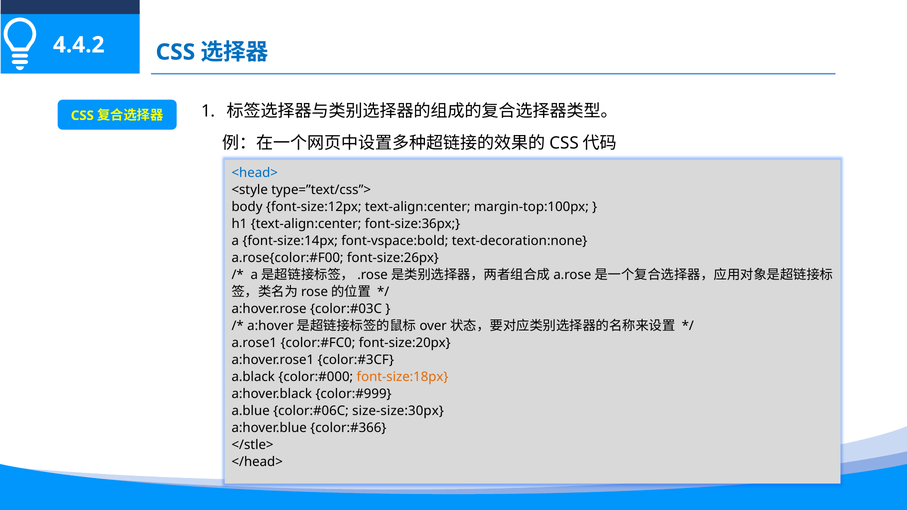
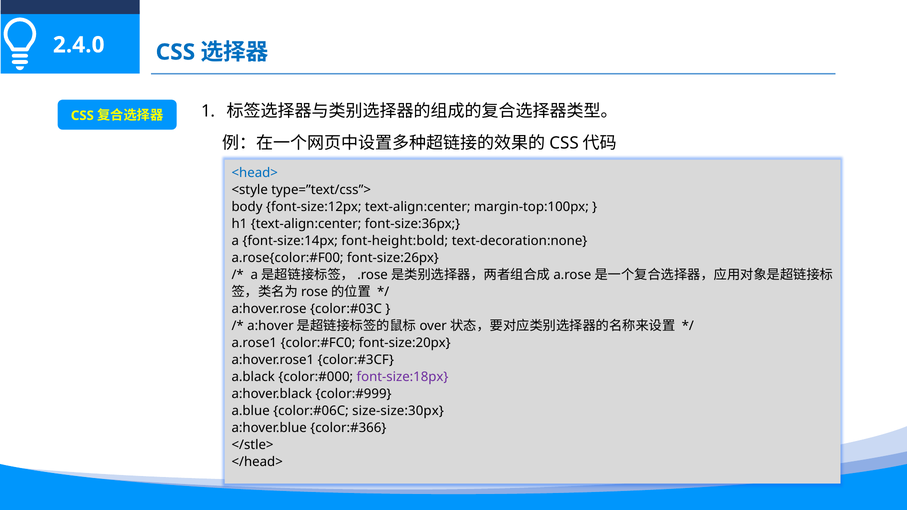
4.4.2: 4.4.2 -> 2.4.0 (79, 45)
font-vspace:bold: font-vspace:bold -> font-height:bold (395, 241)
font-size:18px colour: orange -> purple (403, 377)
